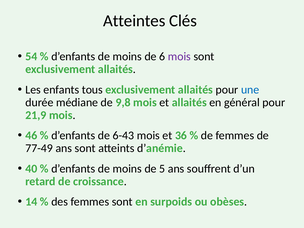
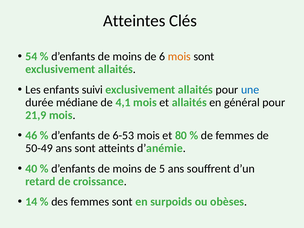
mois colour: purple -> orange (179, 56)
tous: tous -> suivi (92, 90)
9,8: 9,8 -> 4,1 (123, 102)
6-43: 6-43 -> 6-53 (123, 136)
36: 36 -> 80 (181, 136)
77-49: 77-49 -> 50-49 (39, 148)
